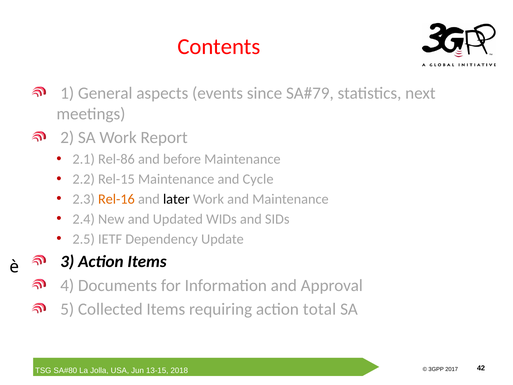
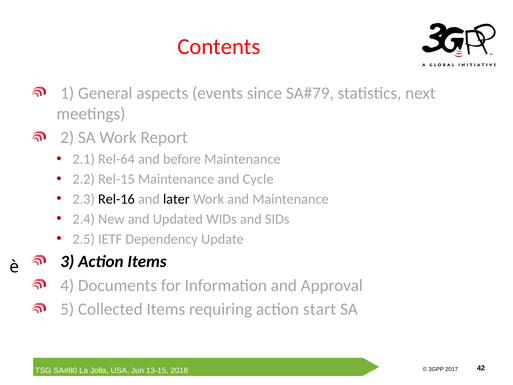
Rel-86: Rel-86 -> Rel-64 (116, 159)
Rel-16 colour: orange -> black (116, 199)
total: total -> start (319, 309)
